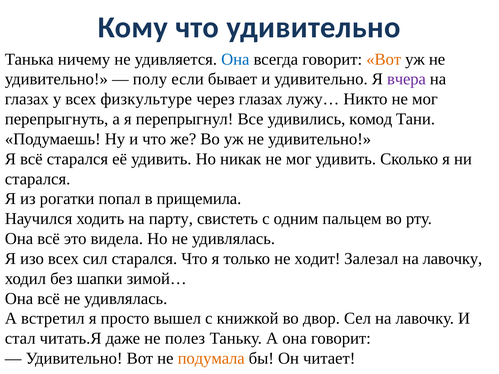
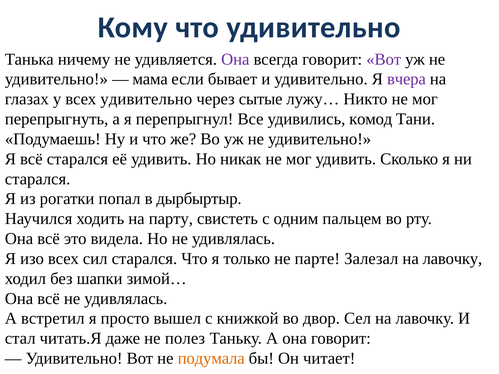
Она colour: blue -> purple (235, 59)
Вот colour: orange -> purple (384, 59)
полу: полу -> мама (150, 79)
всех физкультуре: физкультуре -> удивительно (146, 99)
через глазах: глазах -> сытые (261, 99)
прищемила: прищемила -> дырбыртыр (199, 199)
ходит: ходит -> пaрте (317, 259)
